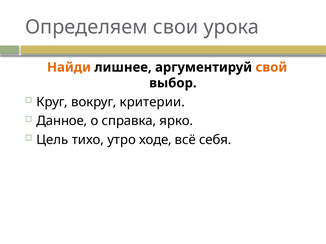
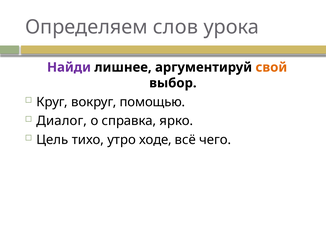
свои: свои -> слов (176, 27)
Найди colour: orange -> purple (69, 67)
критерии: критерии -> помощью (152, 102)
Данное: Данное -> Диалог (62, 121)
себя: себя -> чего (215, 140)
